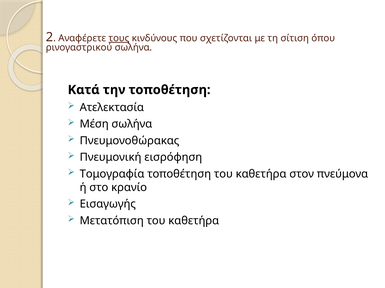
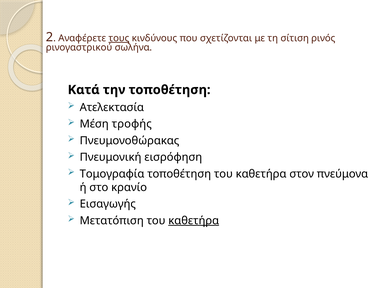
όπου: όπου -> ρινός (323, 38)
Μέση σωλήνα: σωλήνα -> τροφής (132, 124)
καθετήρα underline: none -> present (194, 221)
